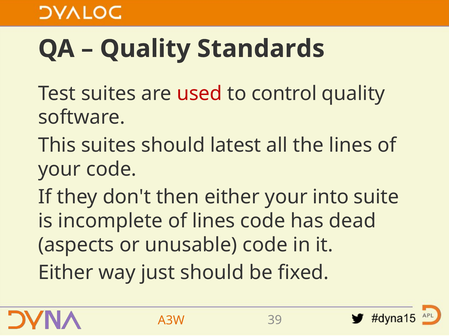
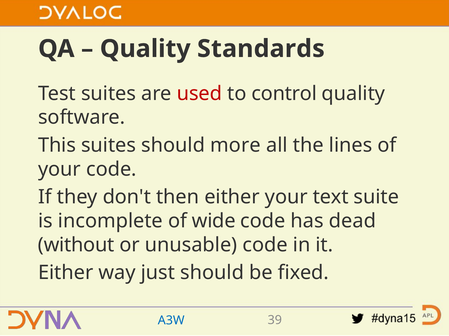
latest: latest -> more (236, 146)
into: into -> text (331, 197)
of lines: lines -> wide (214, 221)
aspects: aspects -> without (76, 245)
A3W colour: orange -> blue (171, 321)
